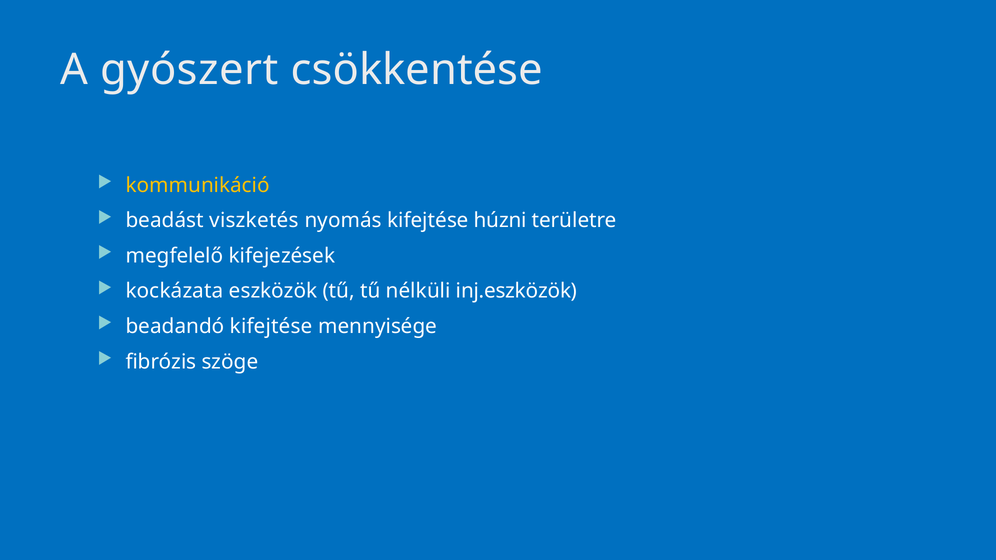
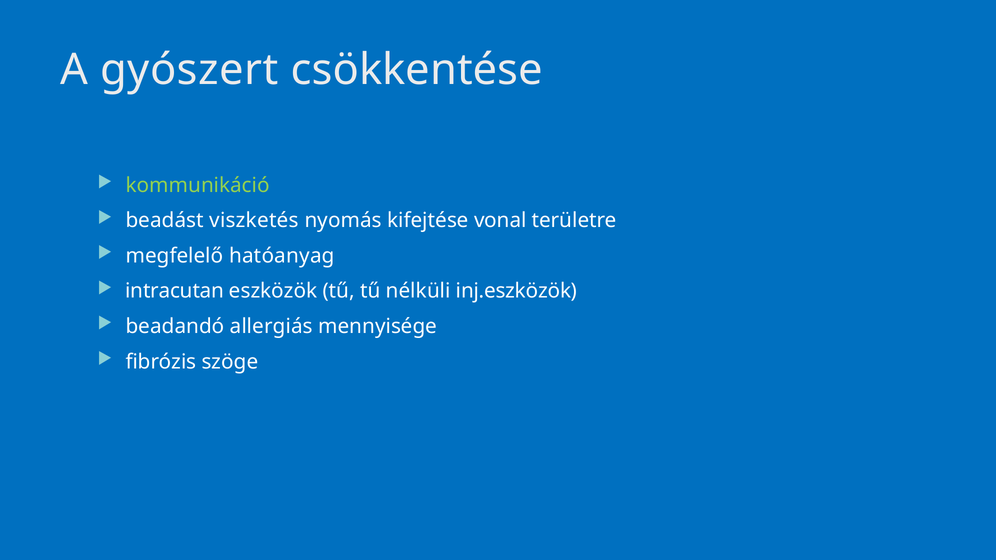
kommunikáció colour: yellow -> light green (198, 185)
húzni: húzni -> vonal (500, 221)
kifejezések: kifejezések -> hatóanyag (282, 256)
kockázata: kockázata -> intracutan (175, 291)
beadandó kifejtése: kifejtése -> allergiás (271, 327)
